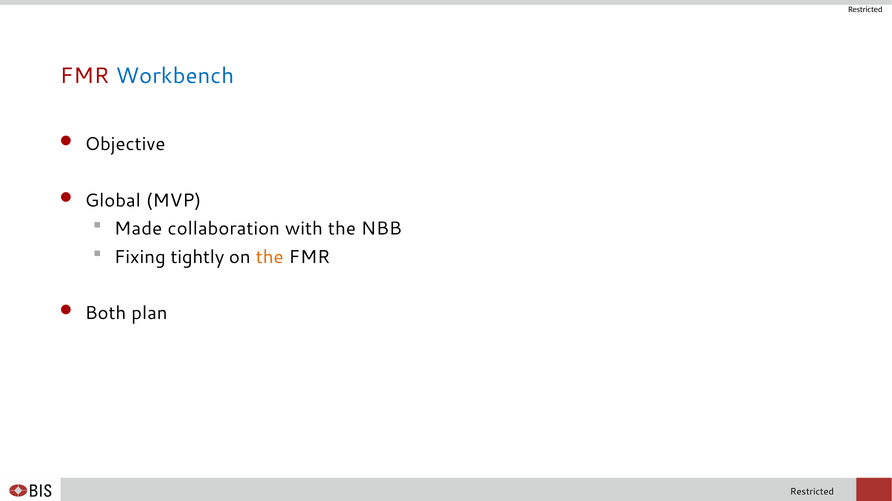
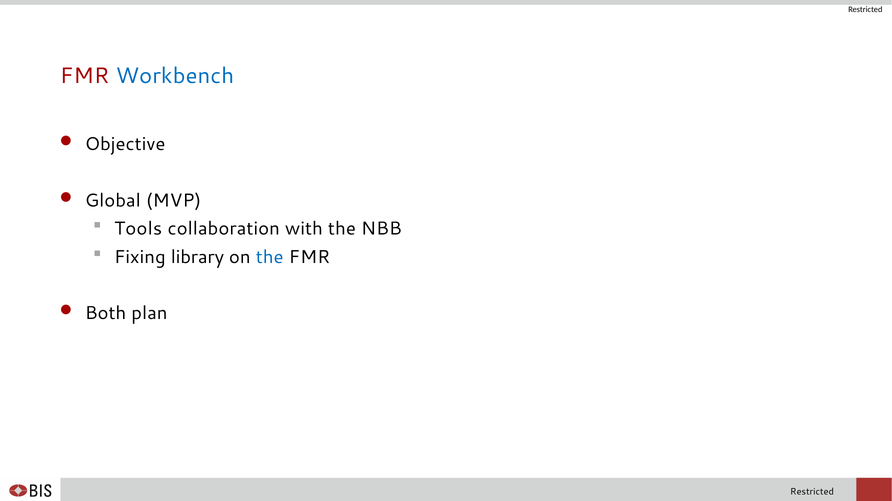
Made: Made -> Tools (138, 229)
tightly: tightly -> library (197, 257)
the colour: orange -> blue (270, 257)
